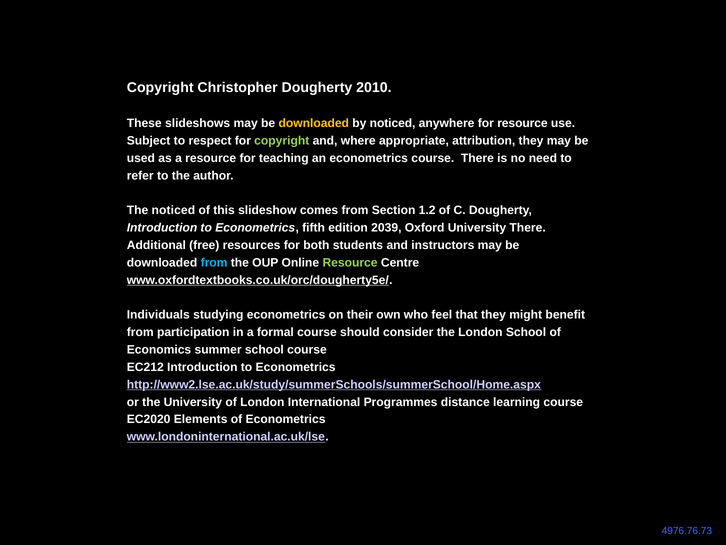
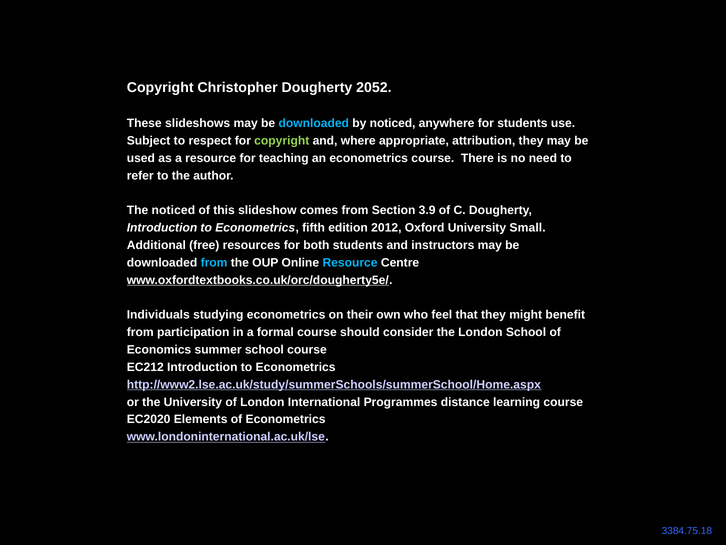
2010: 2010 -> 2052 (374, 87)
downloaded colour: yellow -> light blue (314, 123)
for resource: resource -> students (522, 123)
1.2: 1.2 -> 3.9 (427, 210)
2039: 2039 -> 2012 (386, 228)
University There: There -> Small (528, 228)
Resource colour: light green -> light blue (350, 262)
4976.76.73: 4976.76.73 -> 3384.75.18 (687, 531)
